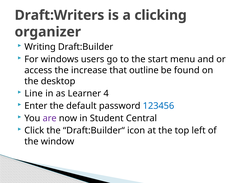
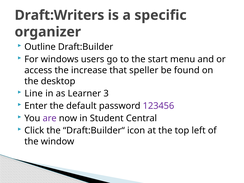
clicking: clicking -> specific (160, 15)
Writing: Writing -> Outline (40, 47)
outline: outline -> speller (144, 70)
4: 4 -> 3 (106, 94)
123456 colour: blue -> purple (158, 106)
